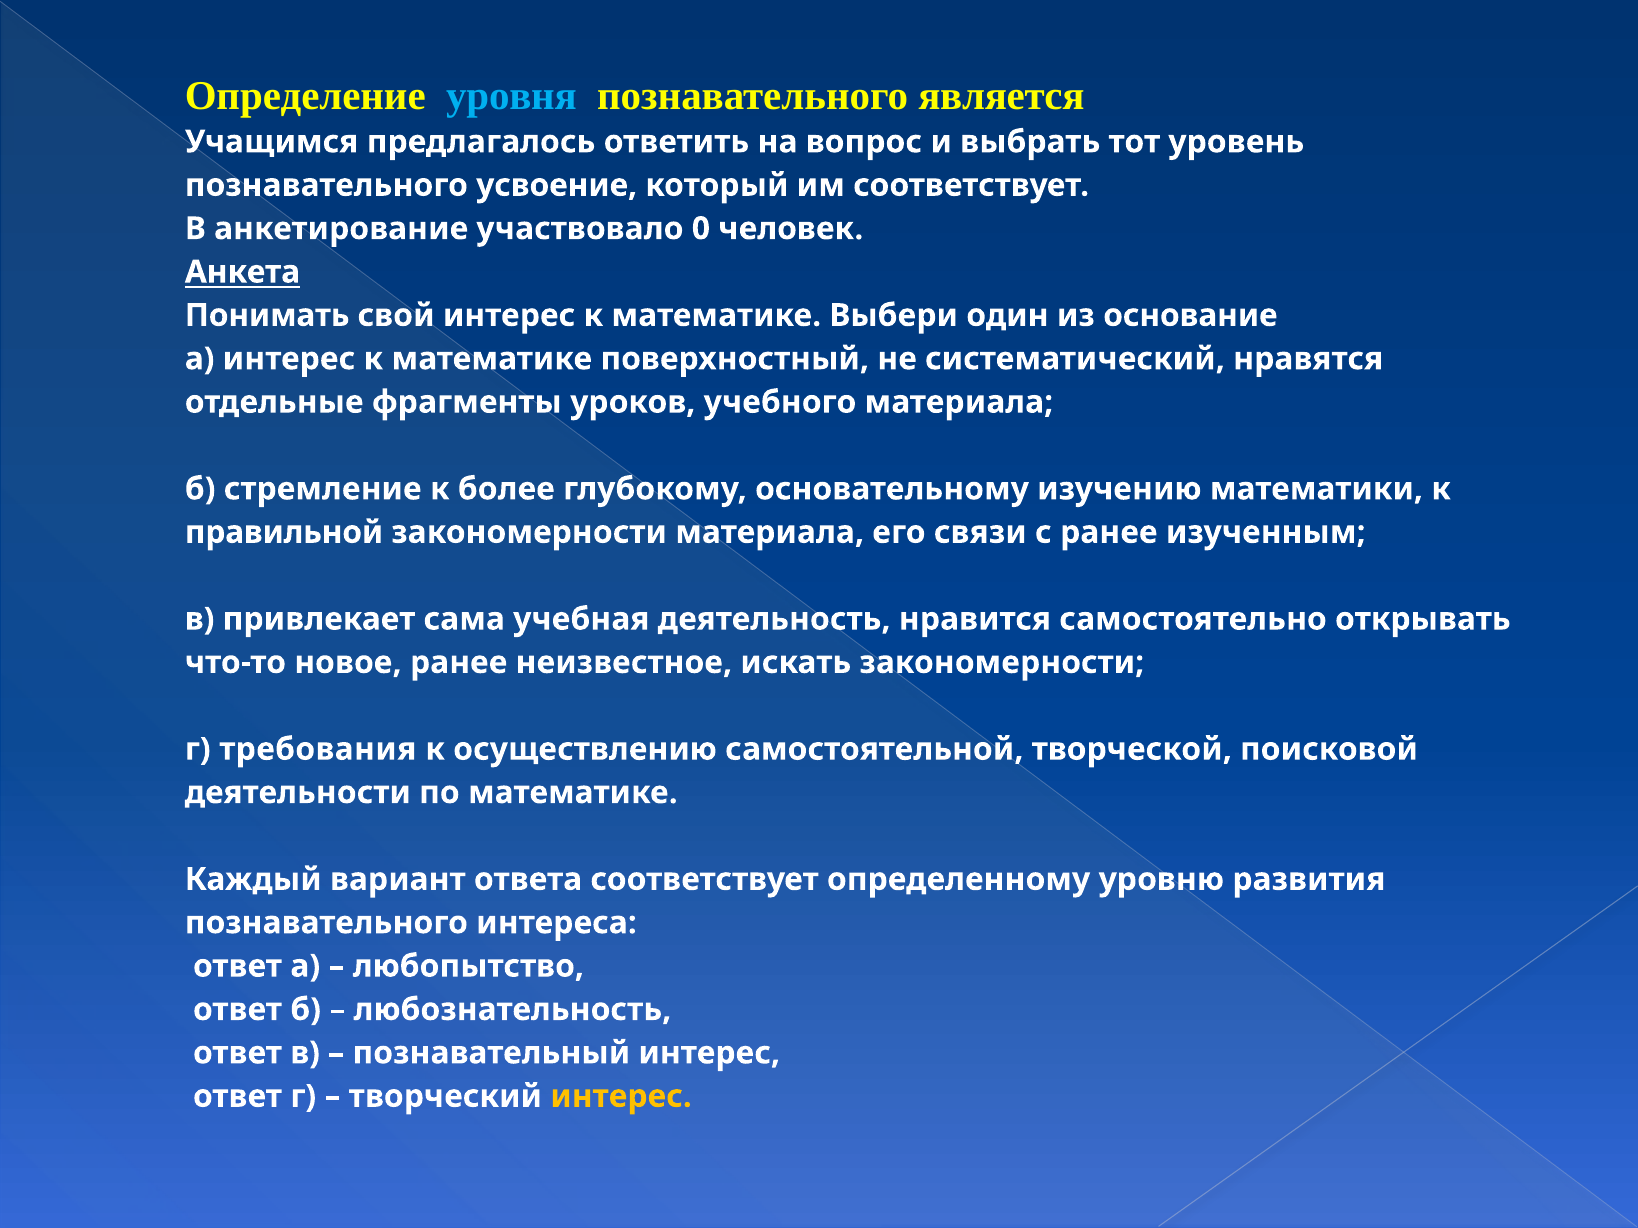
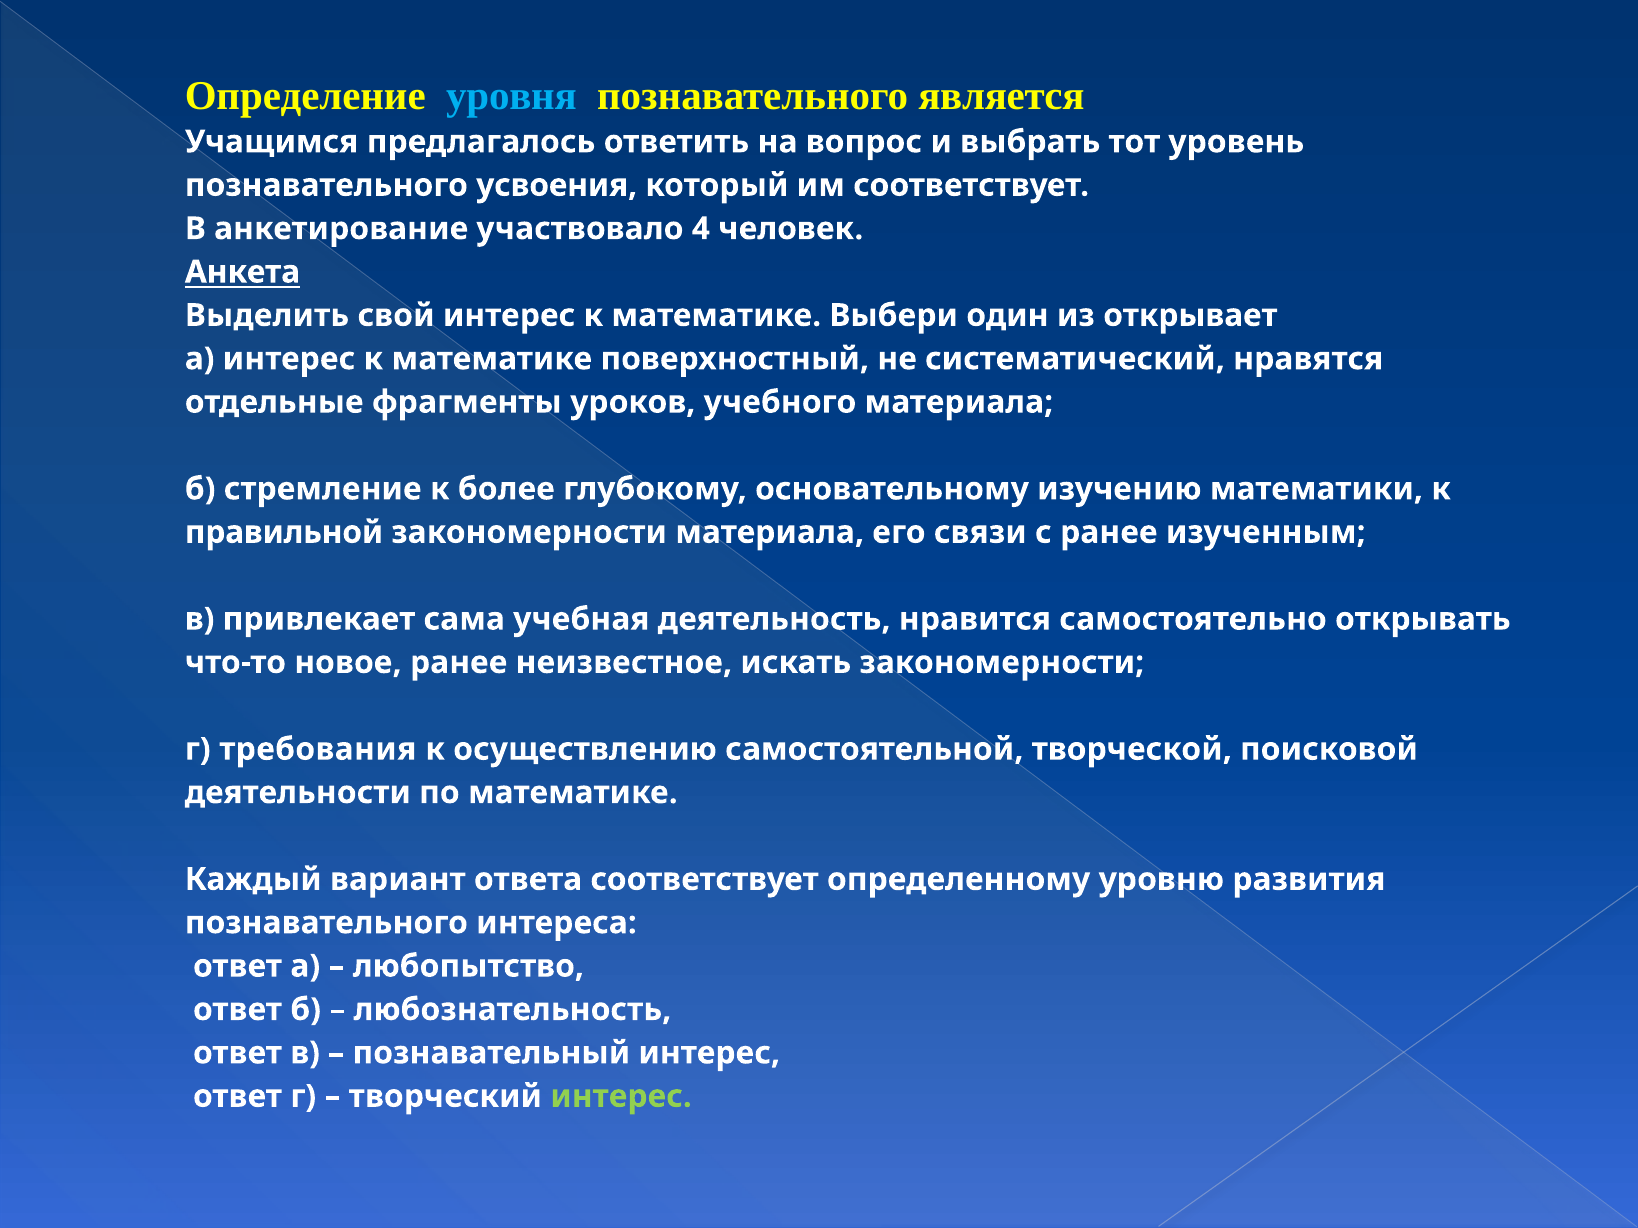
усвоение: усвоение -> усвоения (557, 185)
0: 0 -> 4 (701, 229)
Понимать: Понимать -> Выделить (267, 316)
основание: основание -> открывает (1190, 316)
интерес colour: yellow -> light green (621, 1097)
